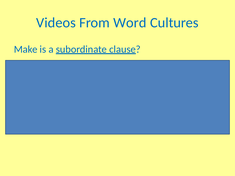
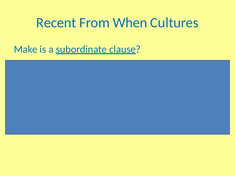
Videos: Videos -> Recent (56, 23)
Word: Word -> When (130, 23)
